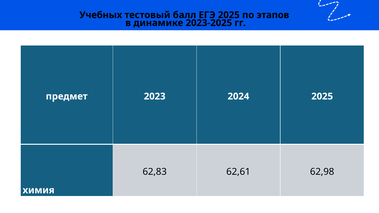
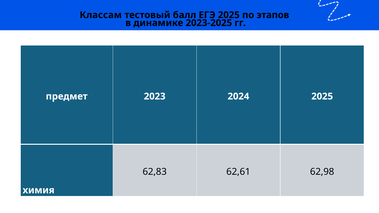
Учебных: Учебных -> Классам (101, 15)
